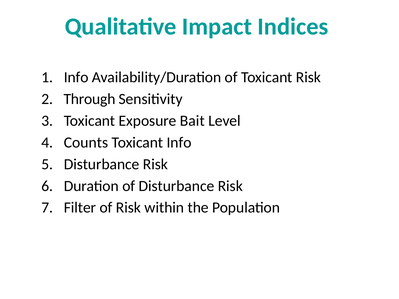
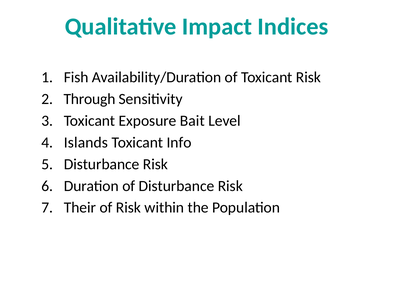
Info: Info -> Fish (76, 77)
Counts: Counts -> Islands (86, 143)
Filter: Filter -> Their (80, 208)
